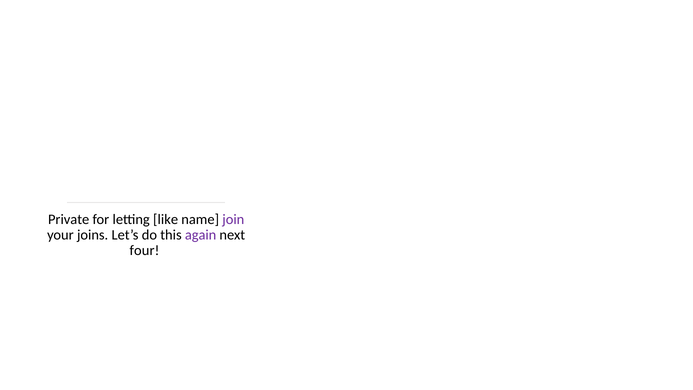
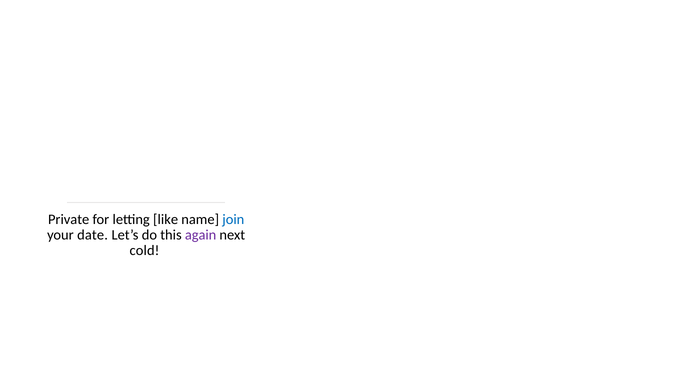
join colour: purple -> blue (233, 219)
joins: joins -> date (93, 235)
four: four -> cold (144, 251)
